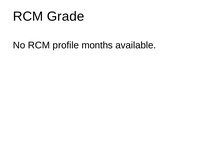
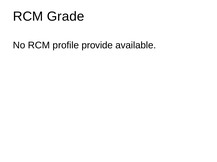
months: months -> provide (97, 46)
